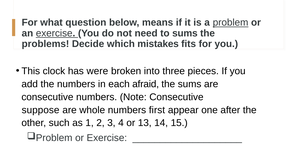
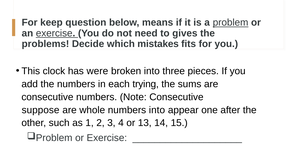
what: what -> keep (51, 23)
to sums: sums -> gives (185, 33)
afraid: afraid -> trying (146, 84)
numbers first: first -> into (157, 110)
